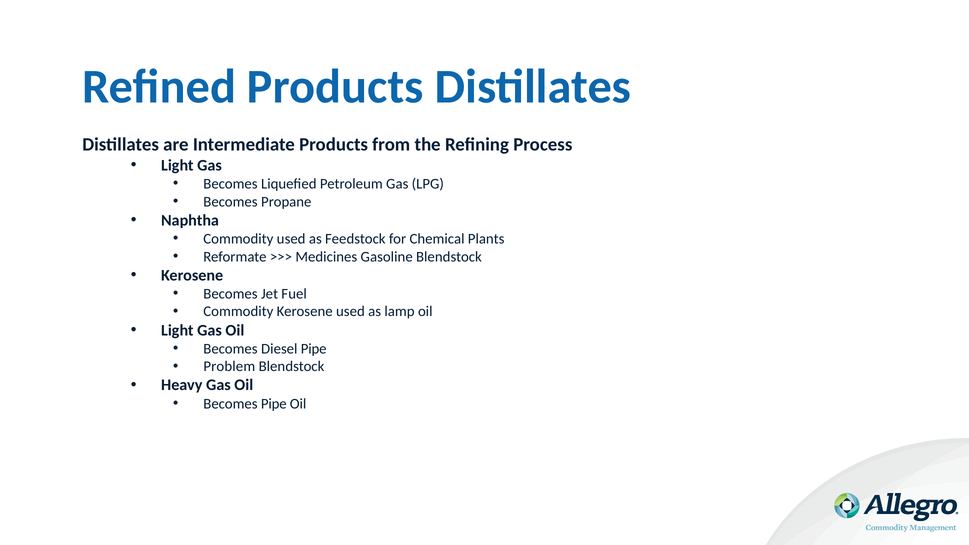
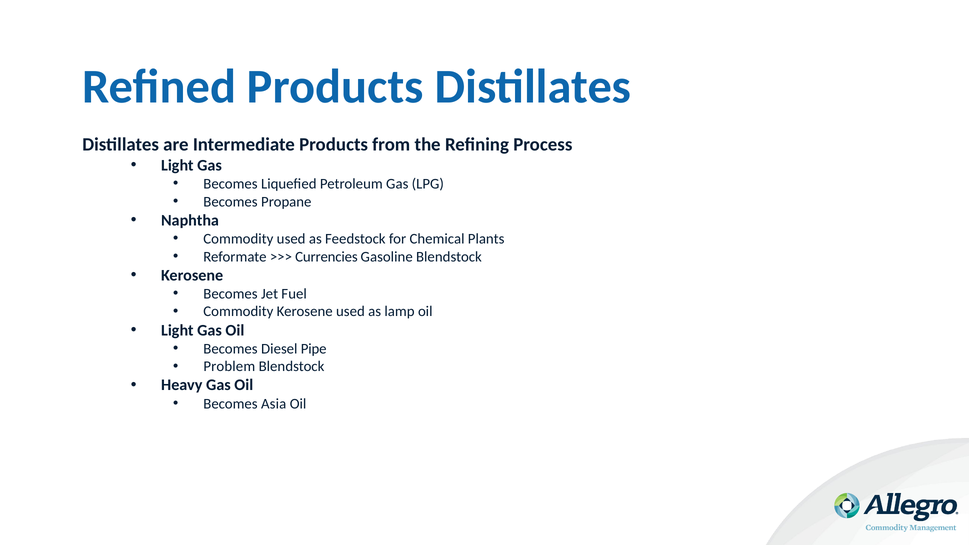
Medicines: Medicines -> Currencies (326, 257)
Becomes Pipe: Pipe -> Asia (274, 404)
